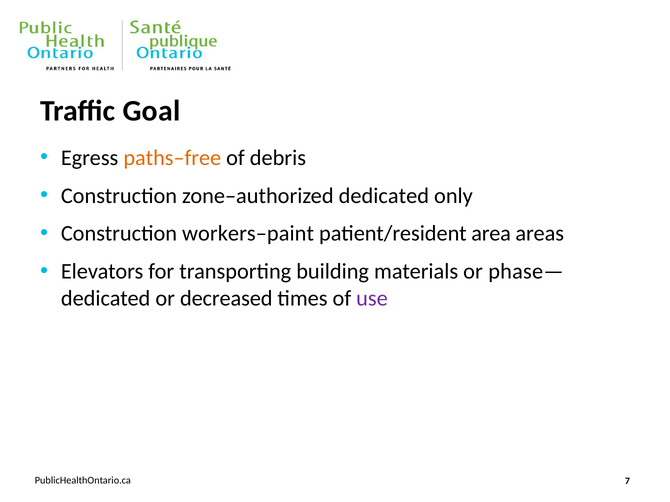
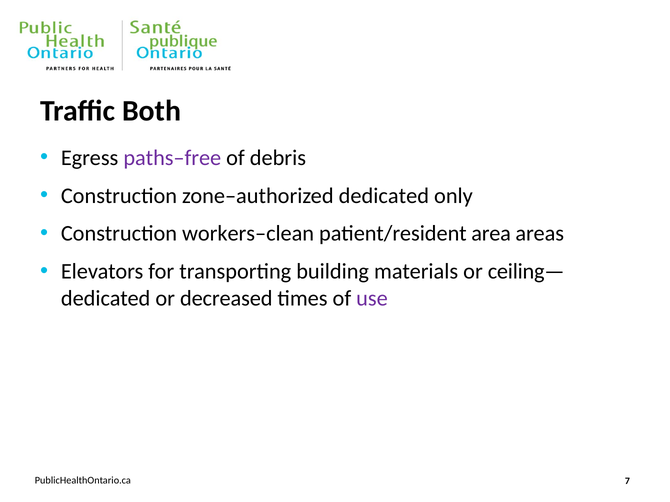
Goal: Goal -> Both (152, 111)
paths–free colour: orange -> purple (172, 158)
workers–paint: workers–paint -> workers–clean (248, 234)
phase—: phase— -> ceiling— (526, 272)
